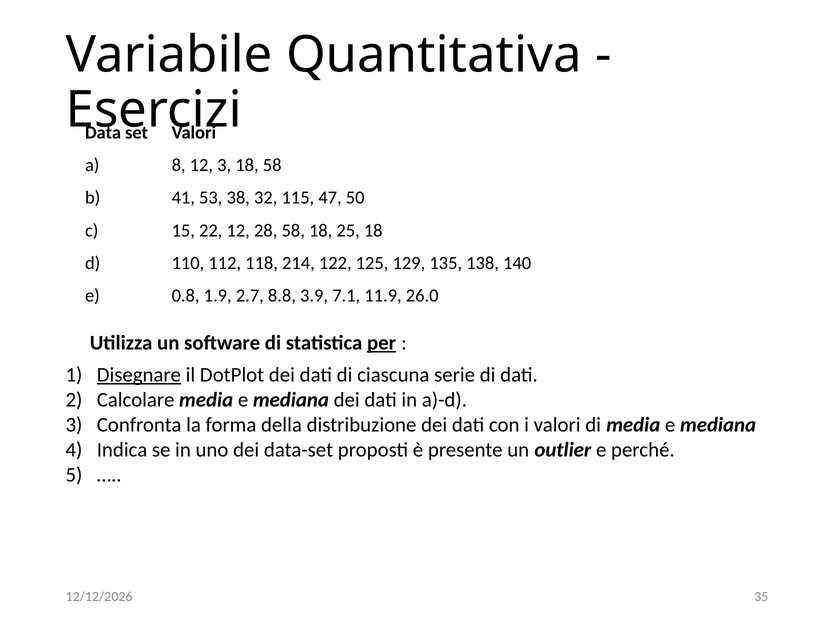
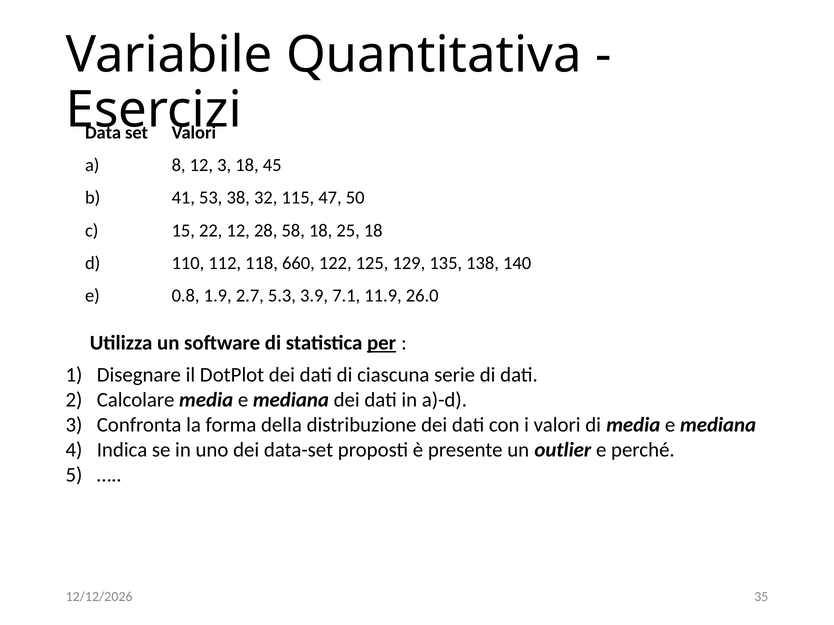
18 58: 58 -> 45 (272, 165)
214: 214 -> 660 (298, 263)
8.8: 8.8 -> 5.3 (282, 296)
Disegnare underline: present -> none (139, 375)
